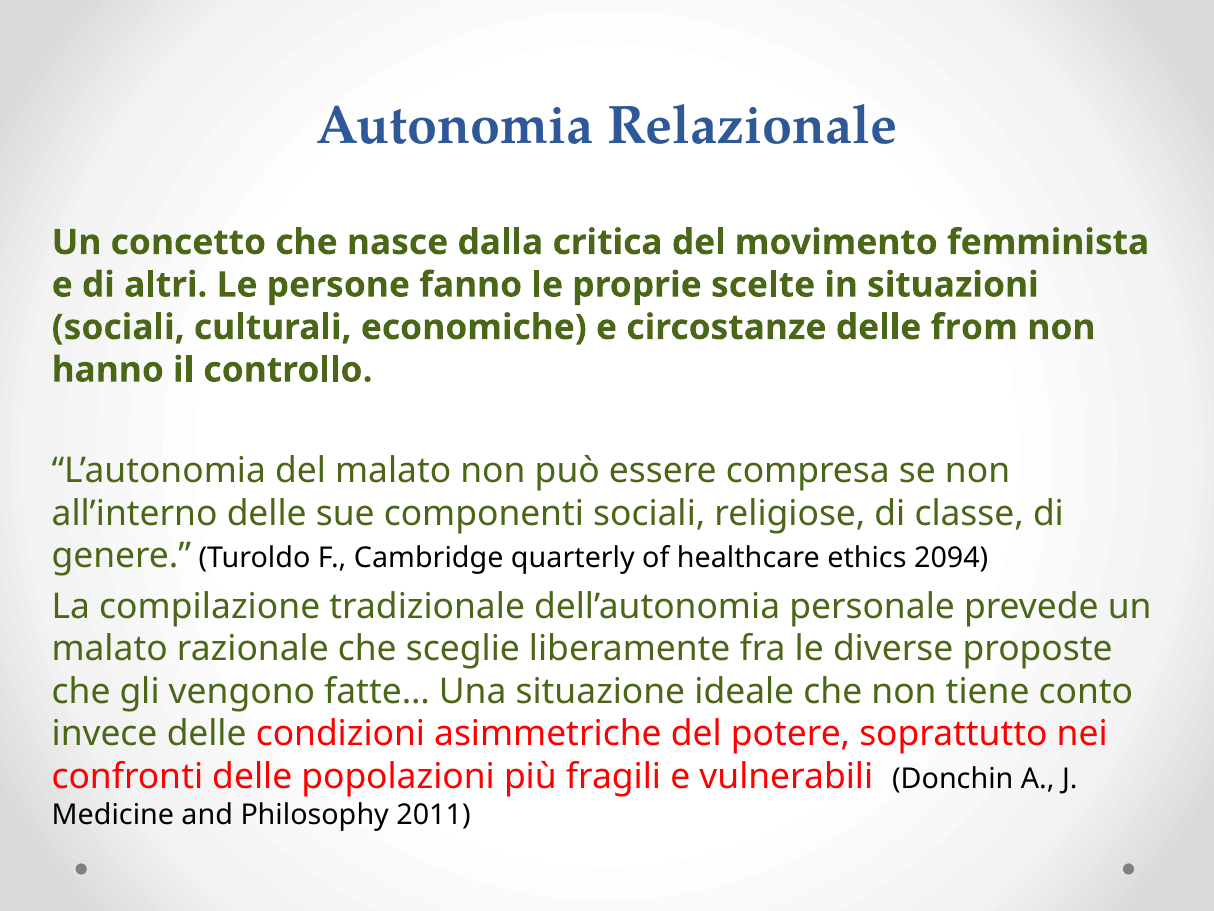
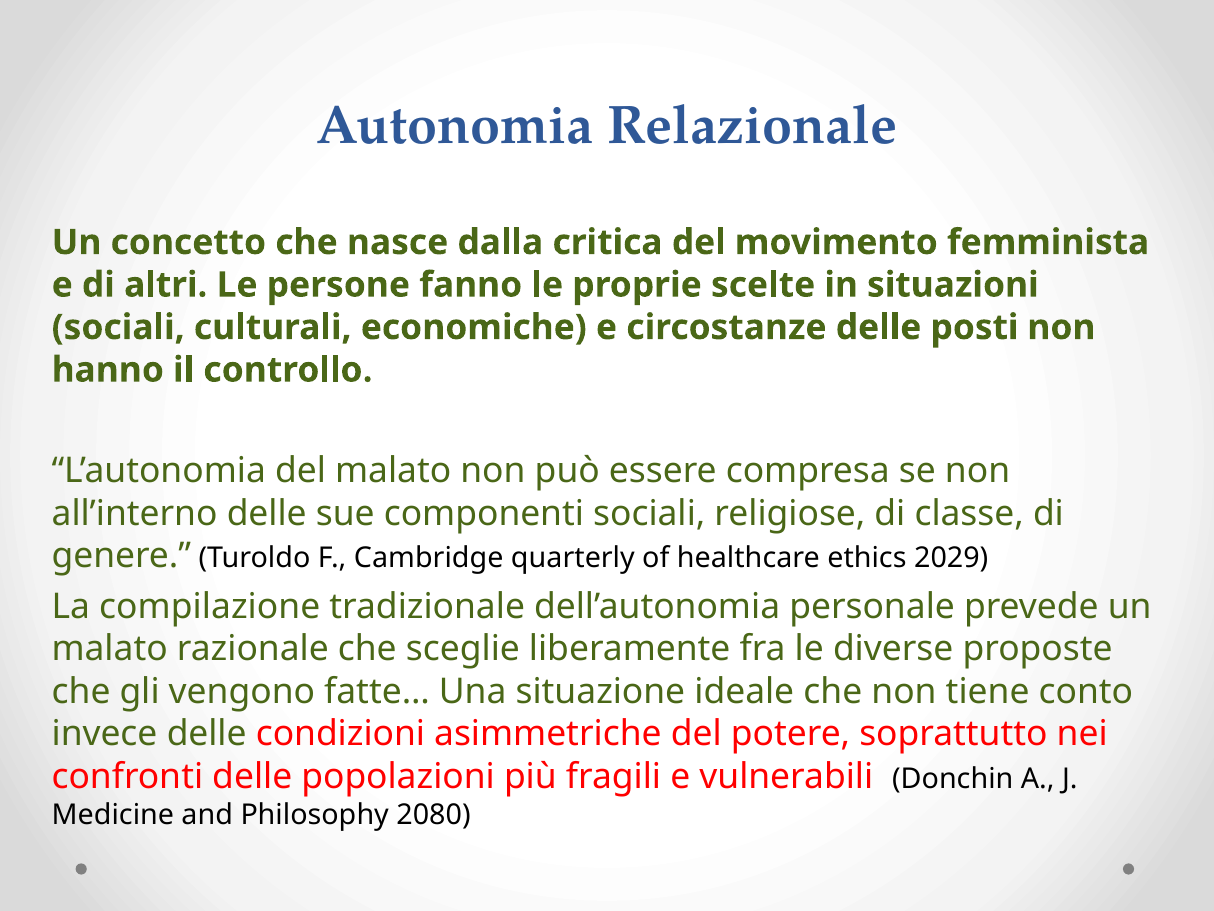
from: from -> posti (974, 327)
2094: 2094 -> 2029 (951, 558)
2011: 2011 -> 2080 (434, 814)
